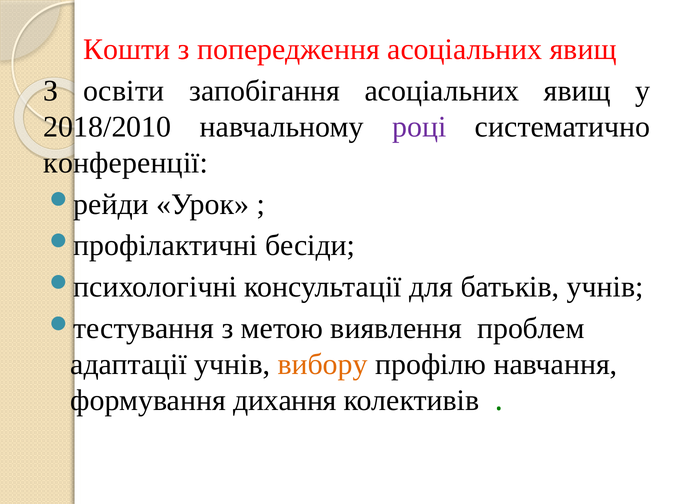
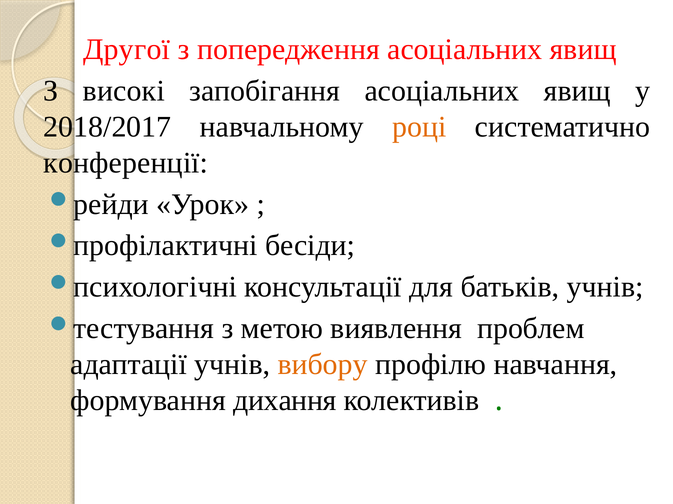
Кошти: Кошти -> Другої (127, 50)
освіти: освіти -> високі (124, 91)
2018/2010: 2018/2010 -> 2018/2017 (107, 127)
році colour: purple -> orange (419, 127)
